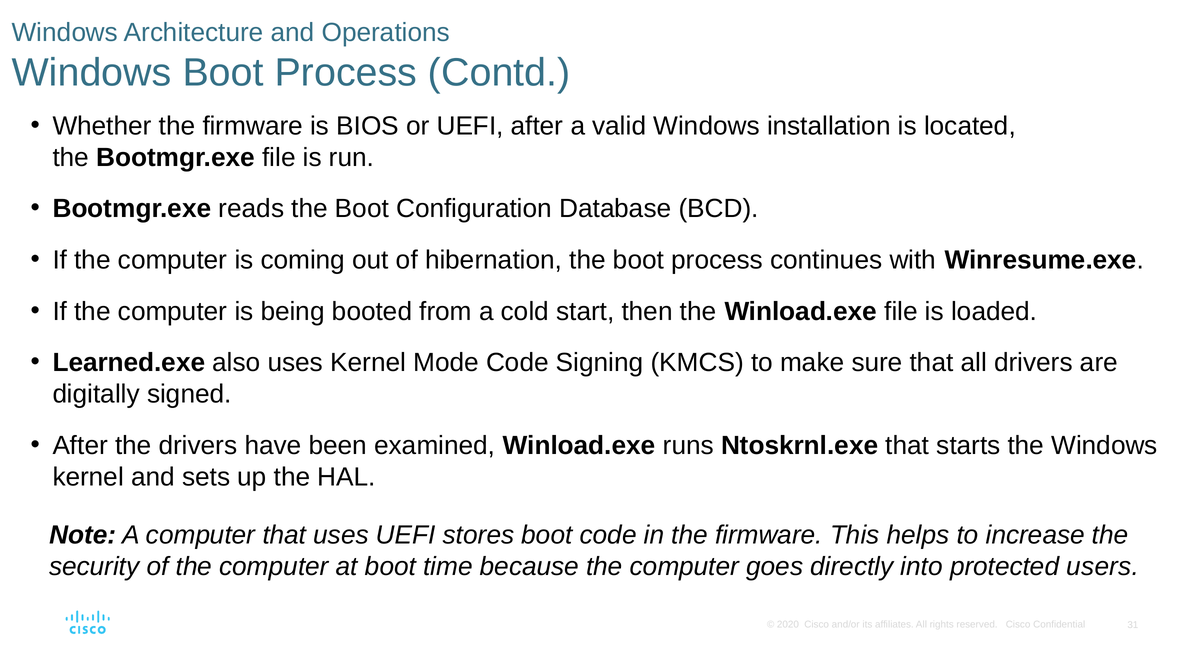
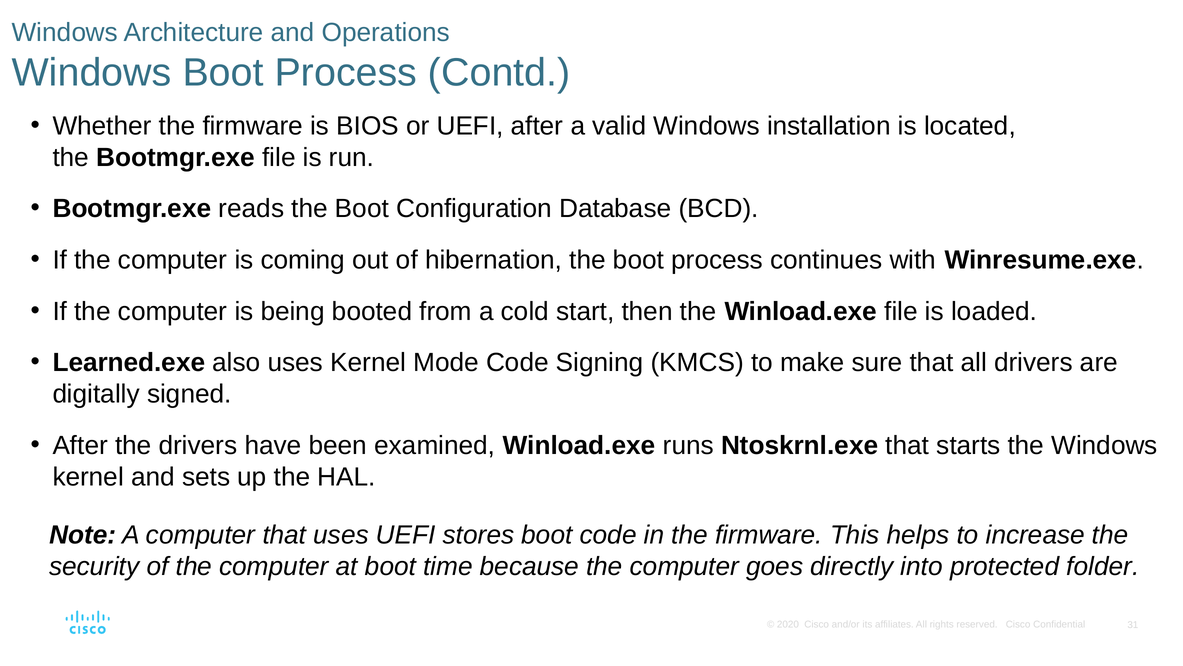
users: users -> folder (1103, 566)
